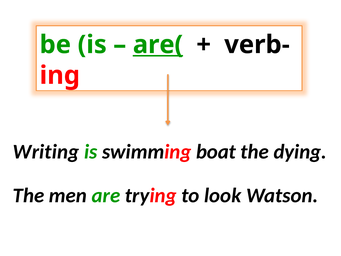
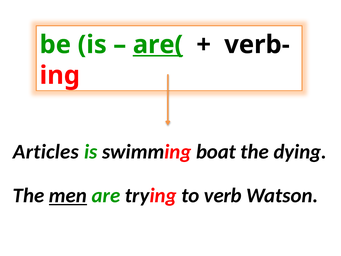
Writing: Writing -> Articles (46, 152)
men underline: none -> present (68, 195)
look: look -> verb (223, 195)
